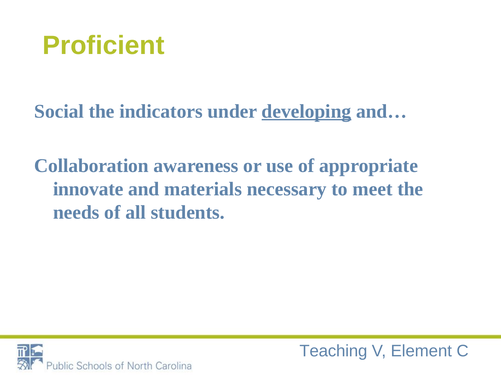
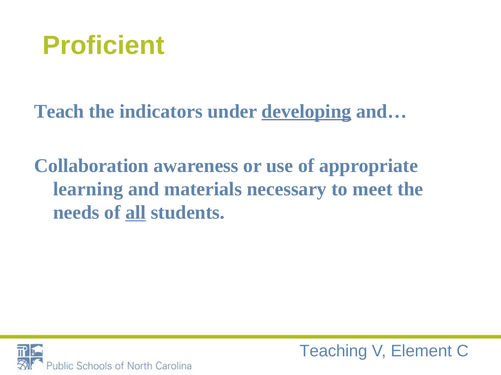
Social: Social -> Teach (59, 112)
innovate: innovate -> learning (88, 190)
all underline: none -> present (136, 213)
